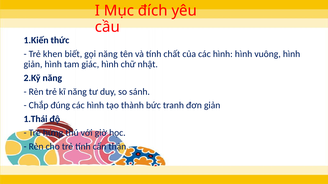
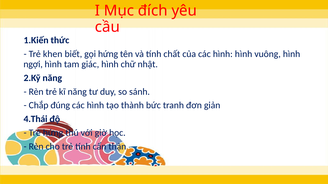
gọi năng: năng -> hứng (108, 54)
giản: giản -> ngợi (33, 64)
1.Thái: 1.Thái -> 4.Thái (36, 119)
